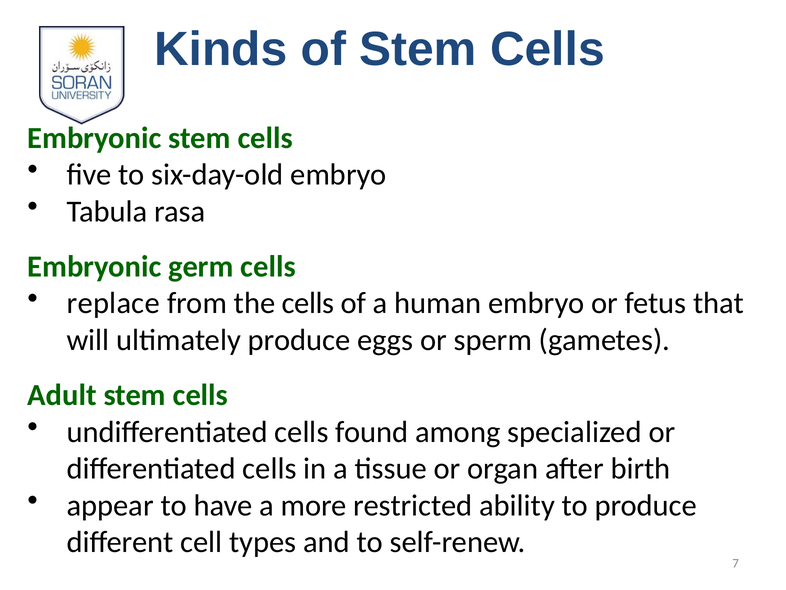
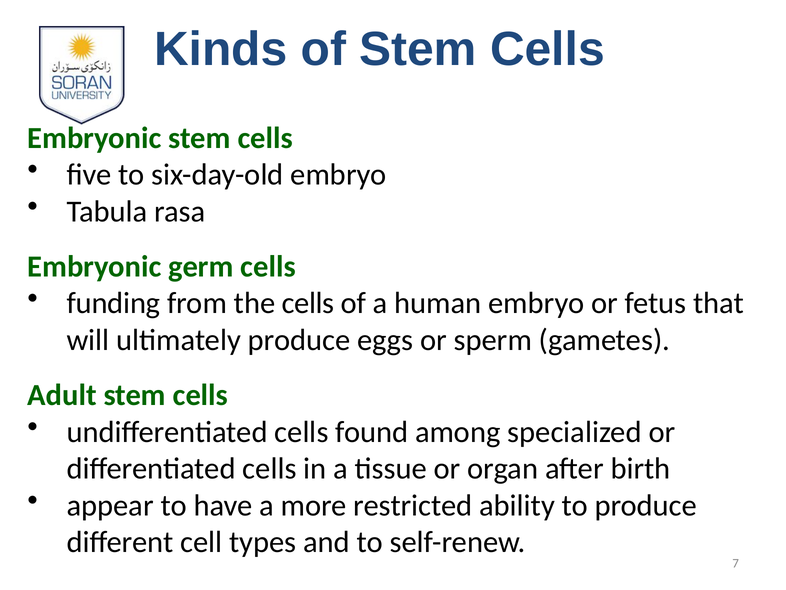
replace: replace -> funding (113, 303)
